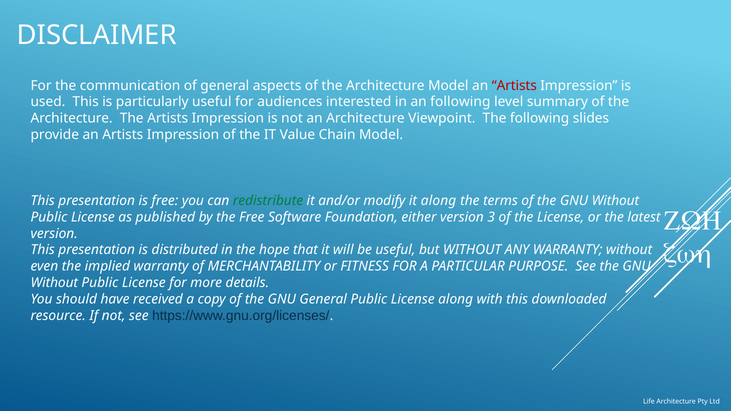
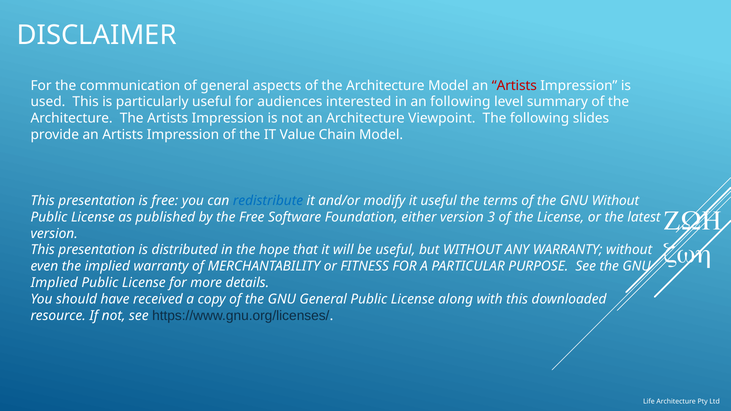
redistribute colour: green -> blue (268, 201)
it along: along -> useful (439, 201)
Without: Without -> Implied (54, 283)
